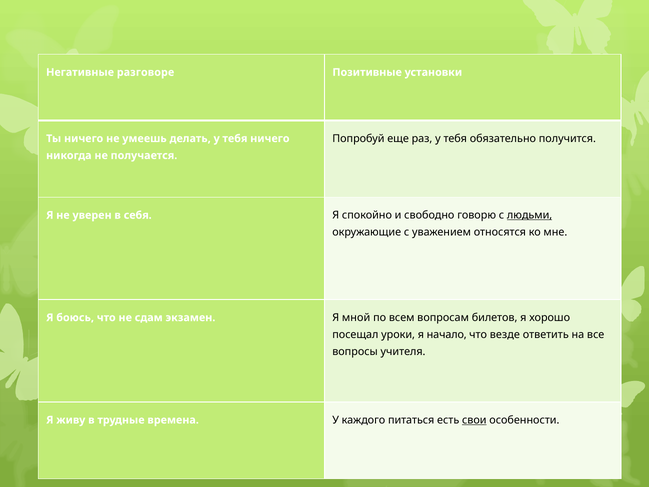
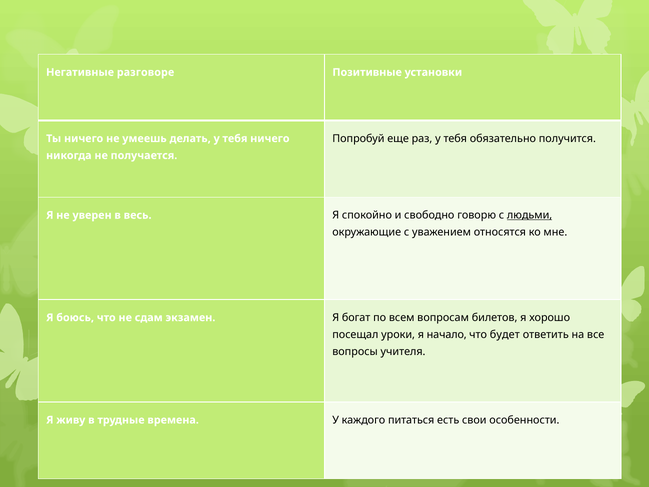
себя: себя -> весь (138, 215)
мной: мной -> богат (356, 317)
везде: везде -> будет (505, 334)
свои underline: present -> none (474, 420)
